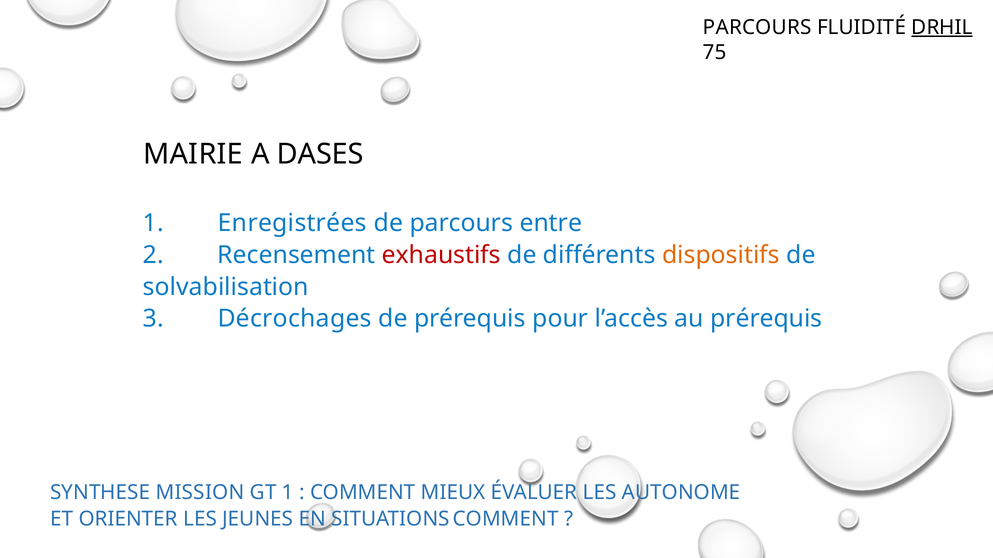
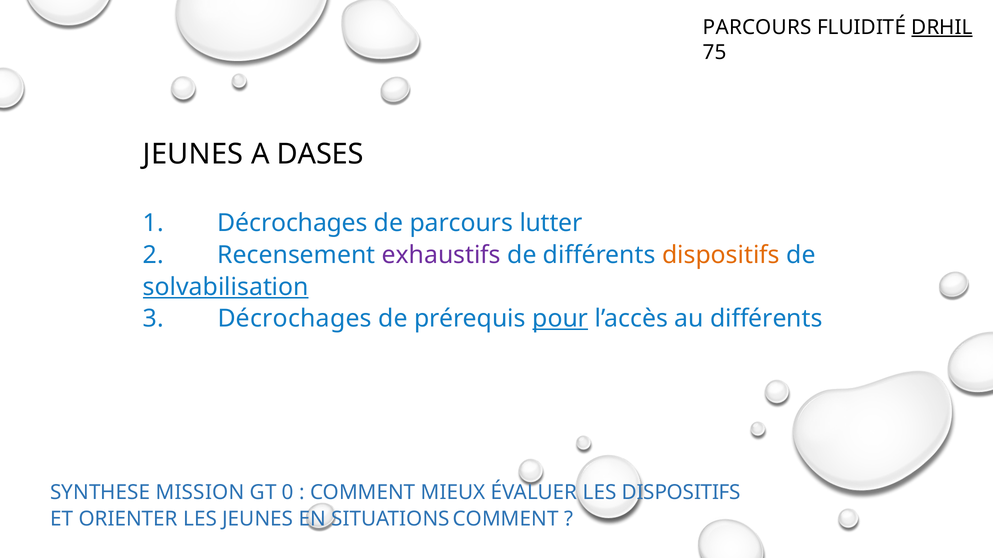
MAIRIE: MAIRIE -> JEUNES (193, 154)
1 Enregistrées: Enregistrées -> Décrochages (293, 223)
entre: entre -> lutter (551, 223)
exhaustifs colour: red -> purple (441, 255)
solvabilisation underline: none -> present (226, 287)
pour underline: none -> present (560, 319)
au prérequis: prérequis -> différents (766, 319)
GT 1: 1 -> 0 (288, 493)
LES AUTONOME: AUTONOME -> DISPOSITIFS (681, 493)
